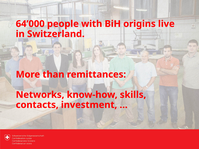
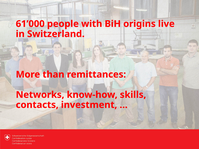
64’000: 64’000 -> 61’000 (30, 24)
